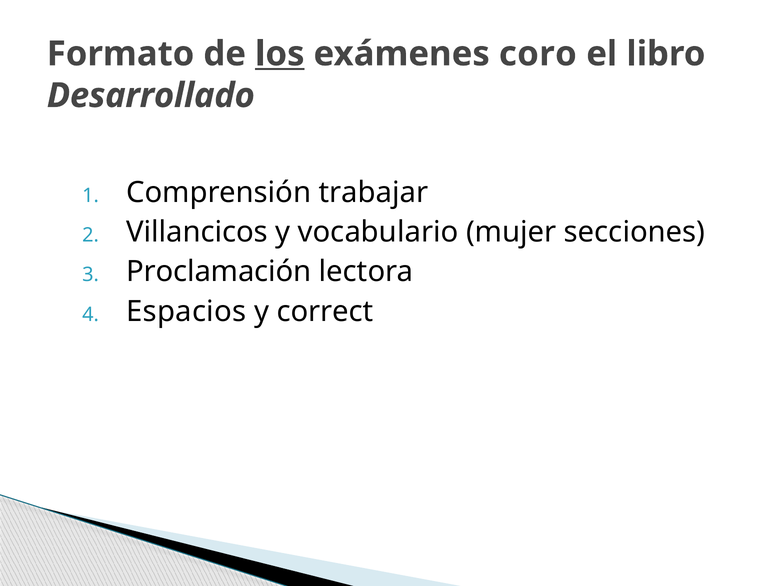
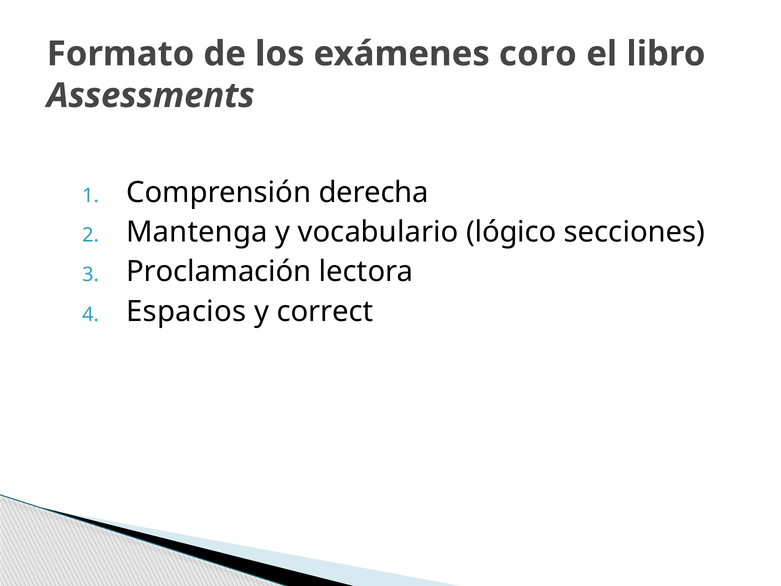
los underline: present -> none (280, 54)
Desarrollado: Desarrollado -> Assessments (151, 96)
trabajar: trabajar -> derecha (374, 193)
Villancicos: Villancicos -> Mantenga (197, 232)
mujer: mujer -> lógico (511, 232)
